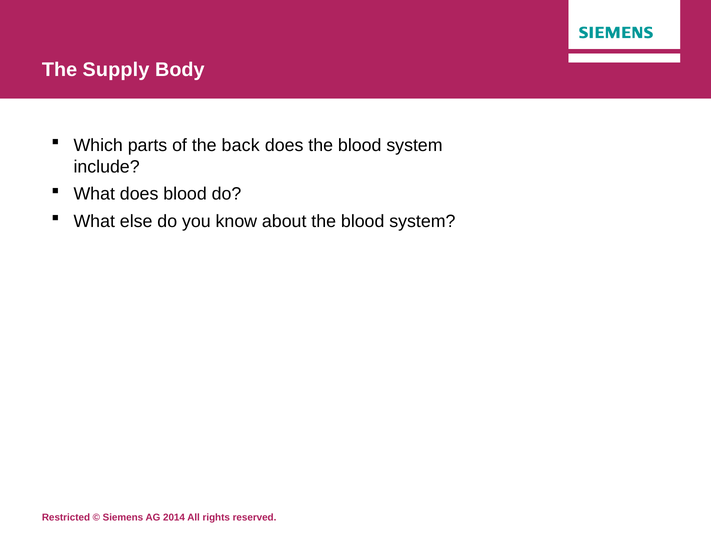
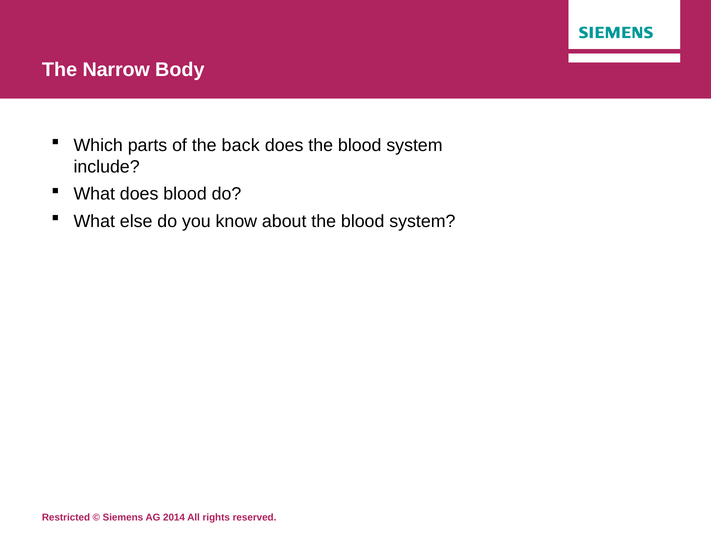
Supply: Supply -> Narrow (116, 70)
